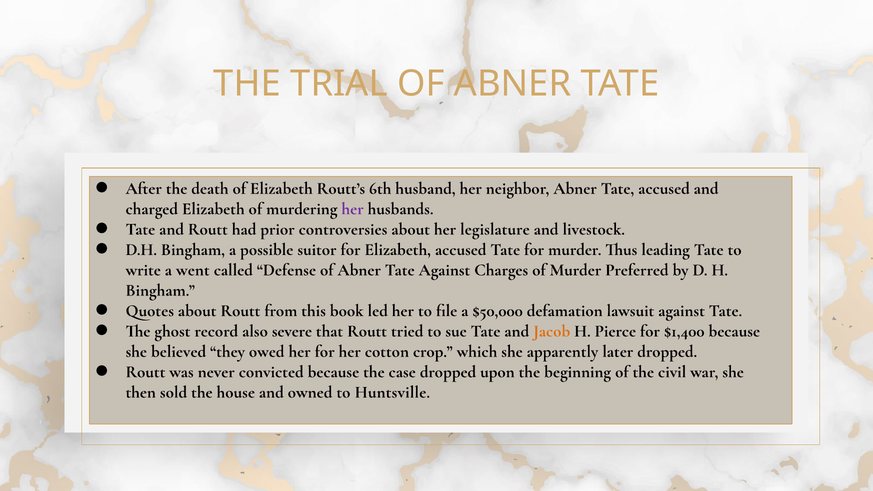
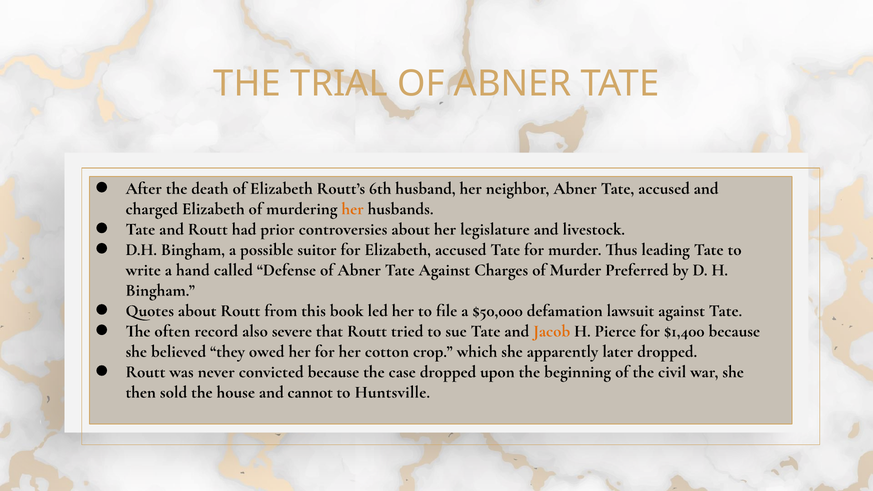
her colour: purple -> orange (353, 209)
went: went -> hand (193, 270)
ghost: ghost -> often (172, 331)
owned: owned -> cannot (310, 392)
